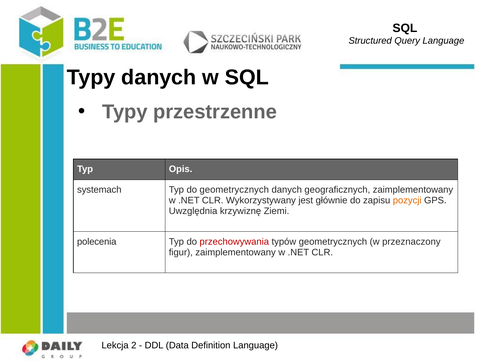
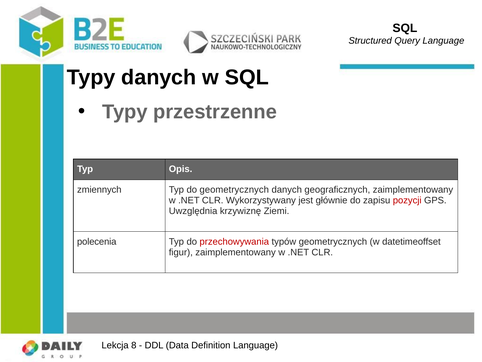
systemach: systemach -> zmiennych (99, 190)
pozycji colour: orange -> red (407, 200)
przeznaczony: przeznaczony -> datetimeoffset (411, 241)
2: 2 -> 8 (134, 345)
